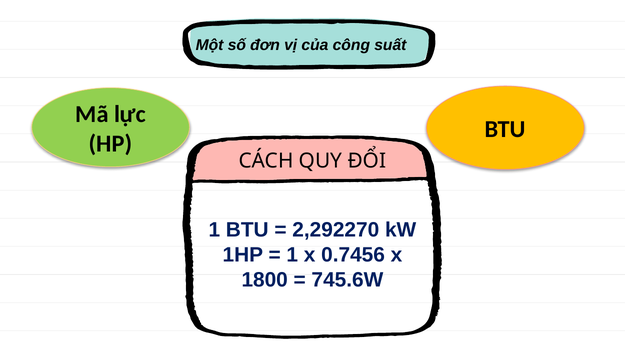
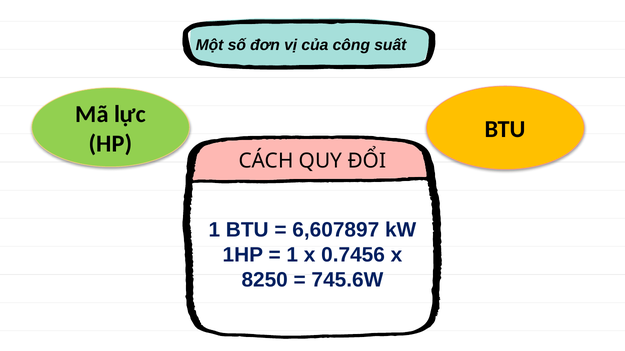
2,292270: 2,292270 -> 6,607897 (336, 230)
1800: 1800 -> 8250 (265, 280)
